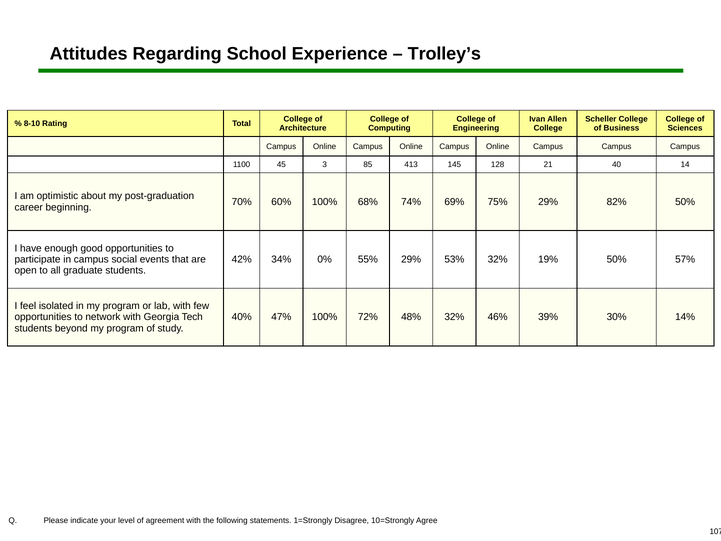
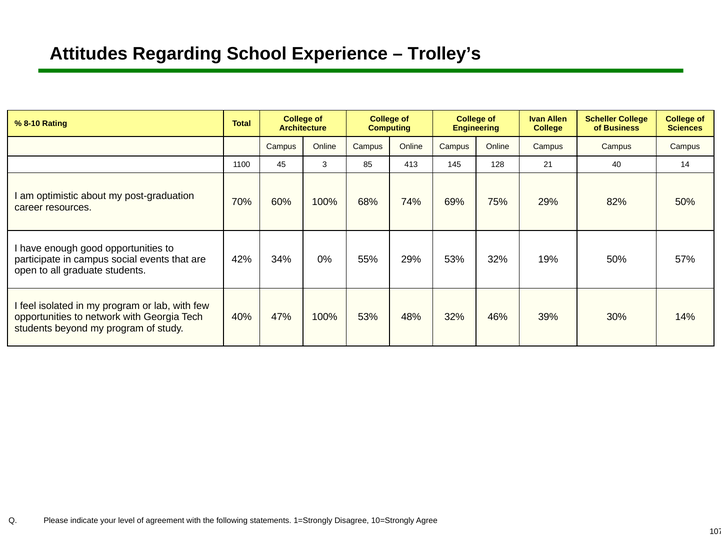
beginning: beginning -> resources (69, 207)
100% 72%: 72% -> 53% (368, 317)
